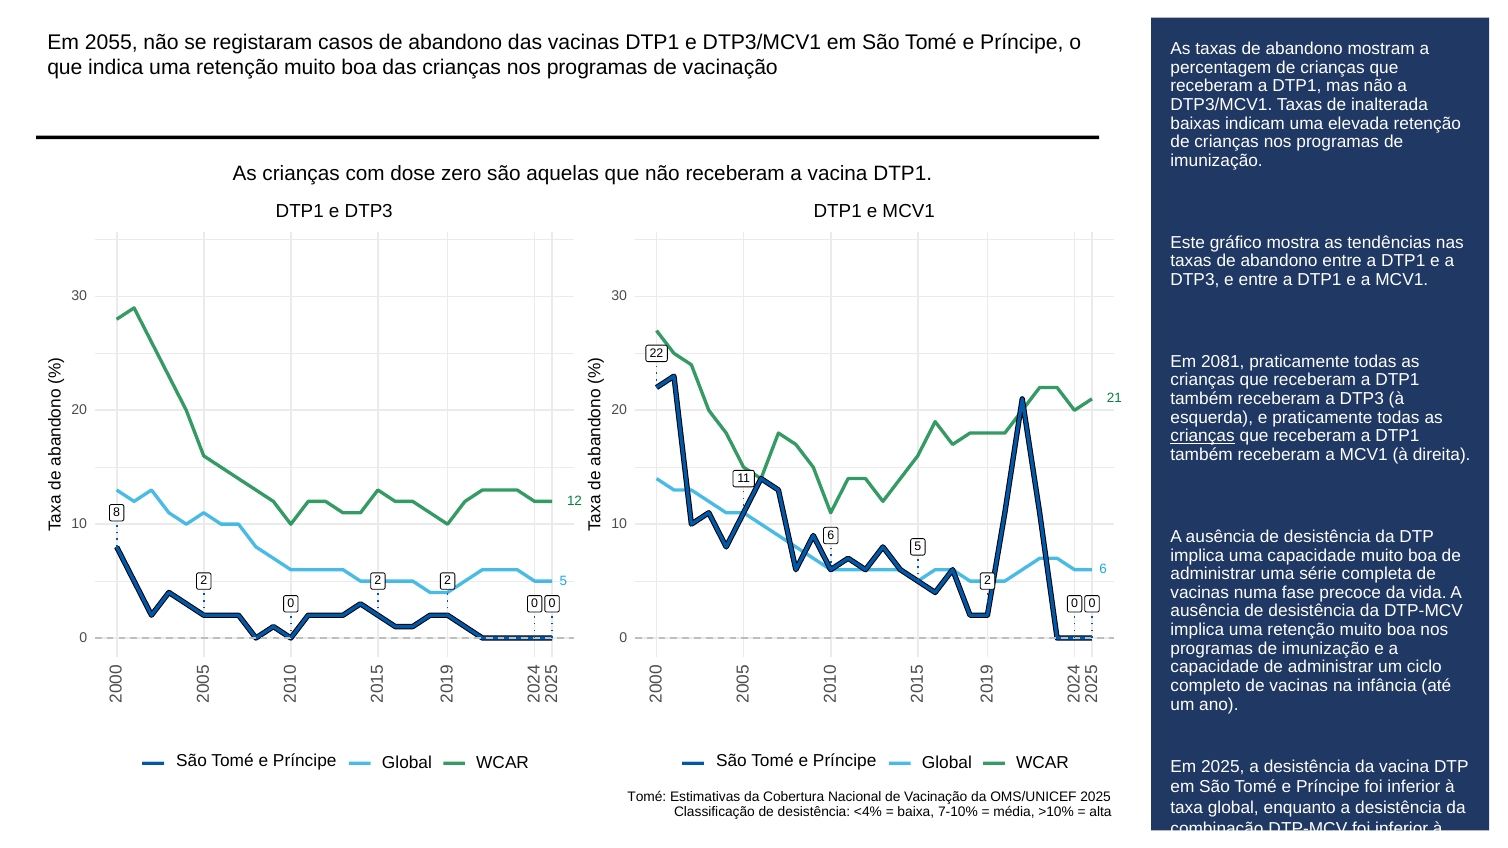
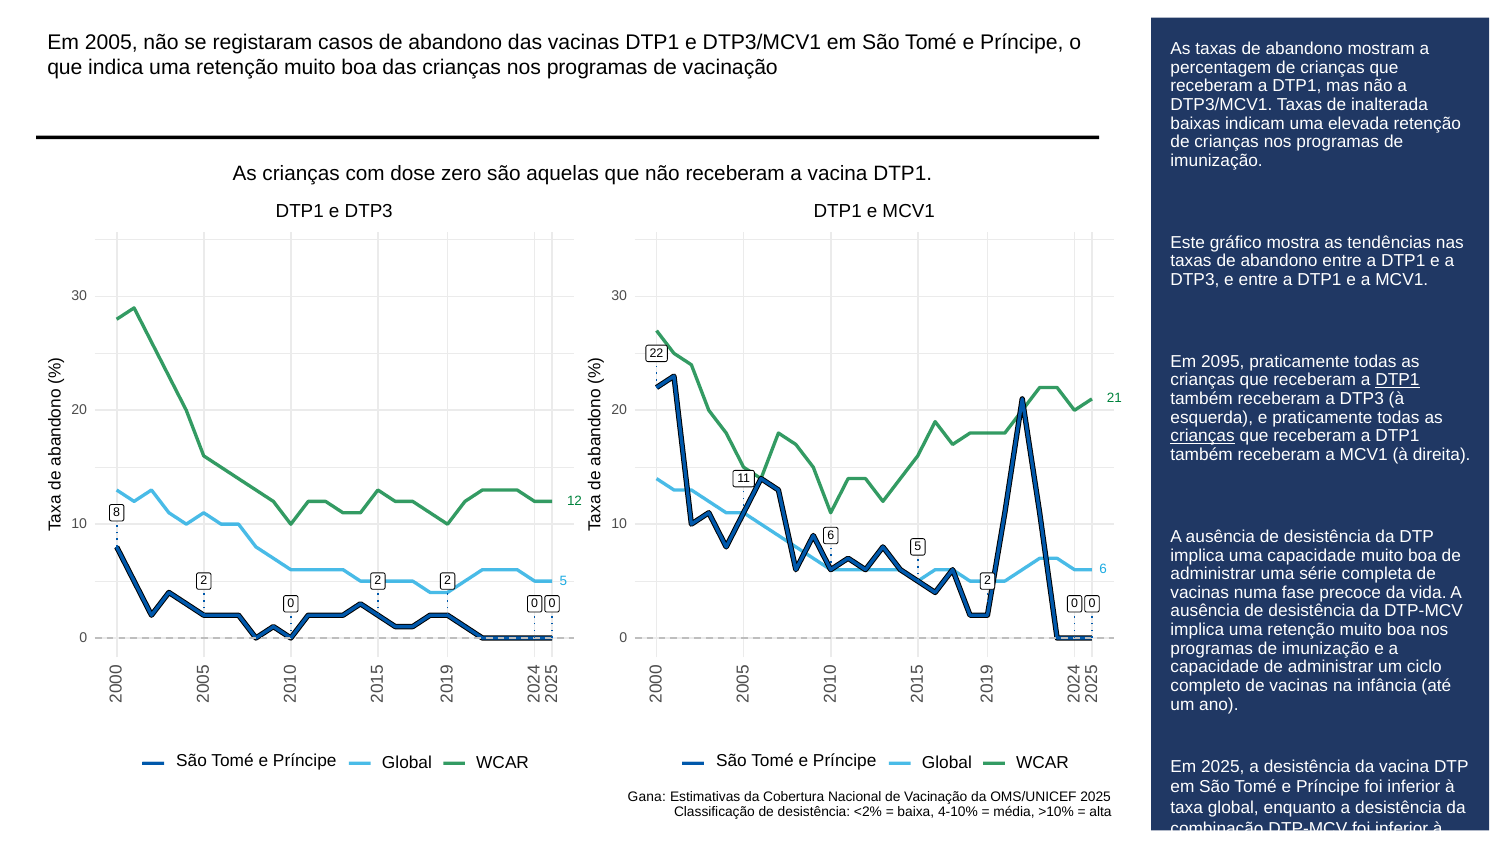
2055: 2055 -> 2005 (111, 42)
2081: 2081 -> 2095 (1223, 362)
DTP1 underline: none -> present (1397, 380)
Tomé: Tomé -> Gana (647, 797)
<4%: <4% -> <2% (868, 812)
7-10%: 7-10% -> 4-10% (958, 812)
